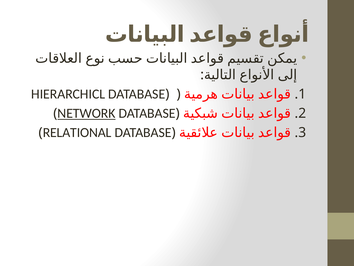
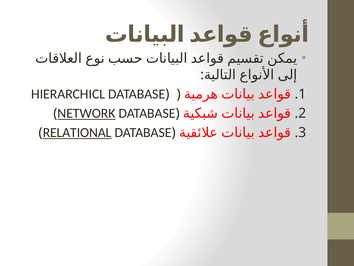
RELATIONAL underline: none -> present (77, 132)
